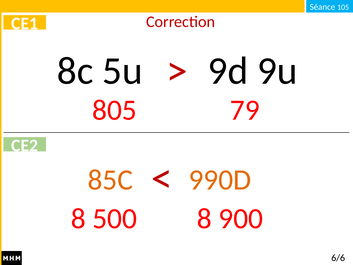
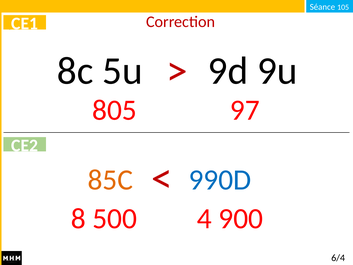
79: 79 -> 97 (245, 110)
990D colour: orange -> blue (220, 180)
500 8: 8 -> 4 (204, 218)
6/6: 6/6 -> 6/4 (338, 258)
